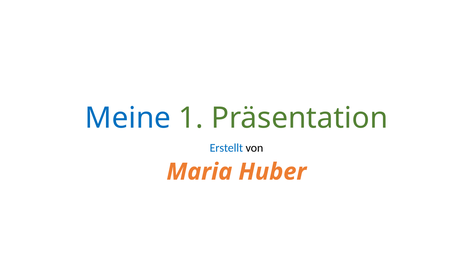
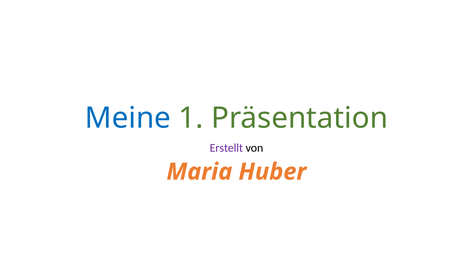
Erstellt colour: blue -> purple (226, 148)
